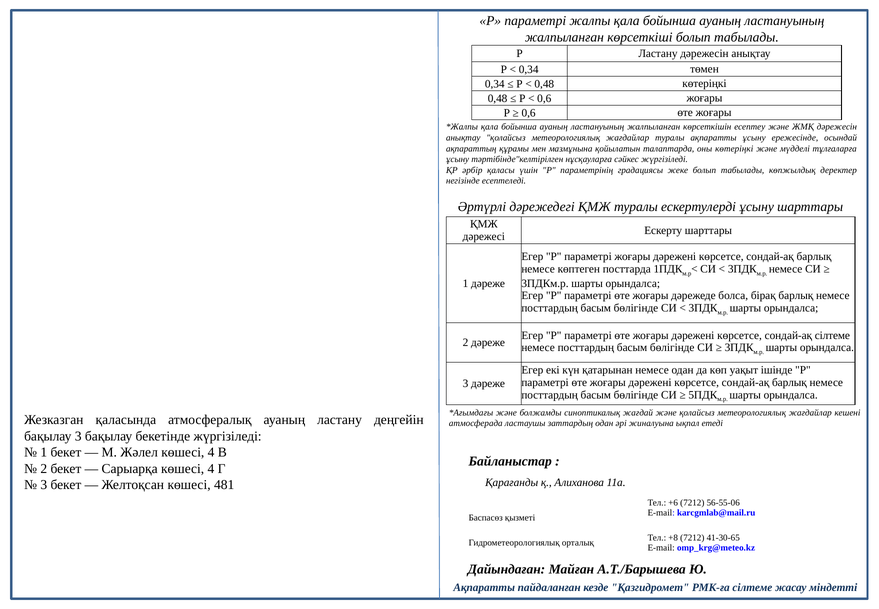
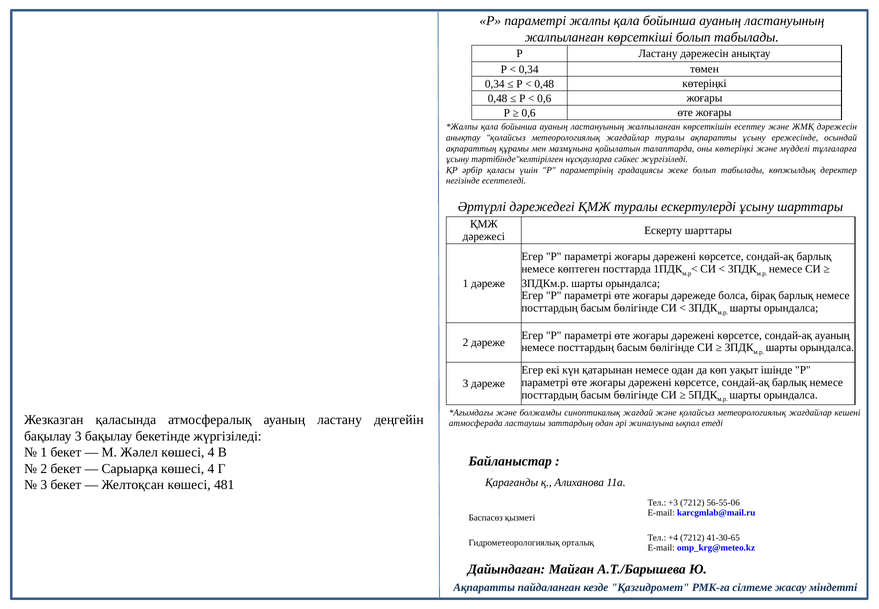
сондай-ақ сілтеме: сілтеме -> ауаның (832, 335)
+6: +6 -> +3 (673, 502)
+8: +8 -> +4 (673, 538)
